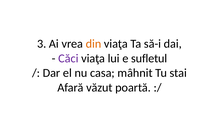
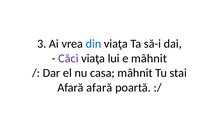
din colour: orange -> blue (93, 44)
e sufletul: sufletul -> mâhnit (149, 58)
Afară văzut: văzut -> afară (99, 88)
